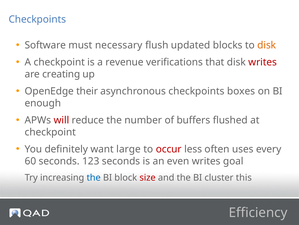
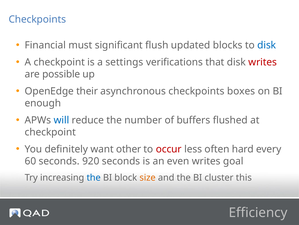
Software: Software -> Financial (45, 45)
necessary: necessary -> significant (119, 45)
disk colour: orange -> blue (267, 45)
revenue: revenue -> settings (124, 62)
creating: creating -> possible (61, 74)
will colour: red -> blue (61, 120)
large: large -> other (129, 149)
uses: uses -> hard (243, 149)
123: 123 -> 920 (91, 161)
size colour: red -> orange (148, 177)
